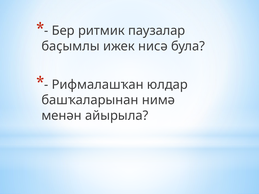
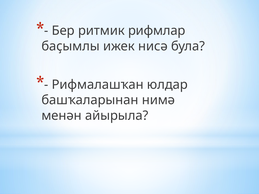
паузалар: паузалар -> рифмлар (157, 31)
